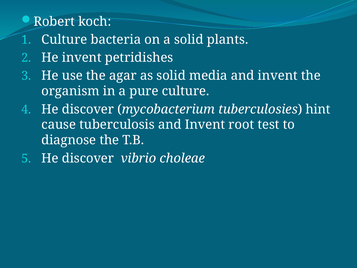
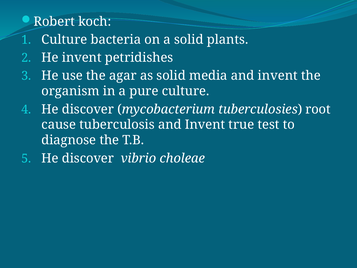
hint: hint -> root (318, 109)
root: root -> true (241, 125)
